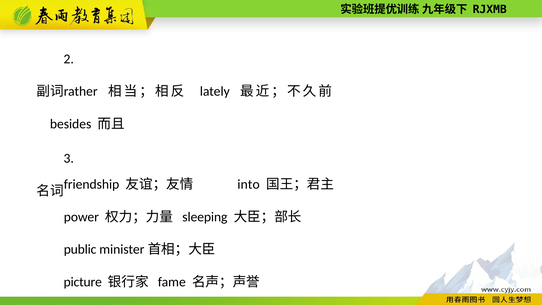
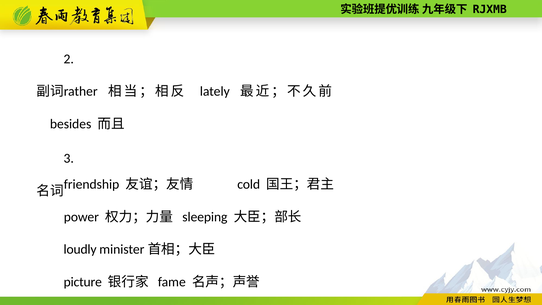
into: into -> cold (249, 184)
public: public -> loudly (80, 249)
